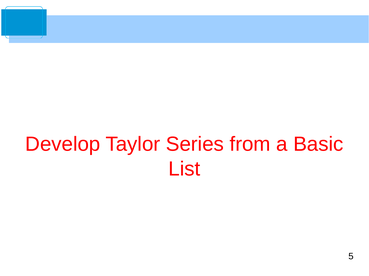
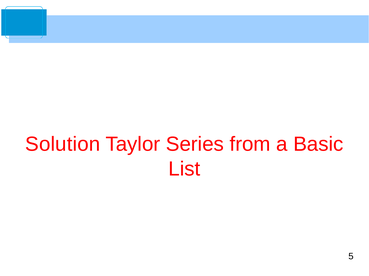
Develop: Develop -> Solution (63, 145)
